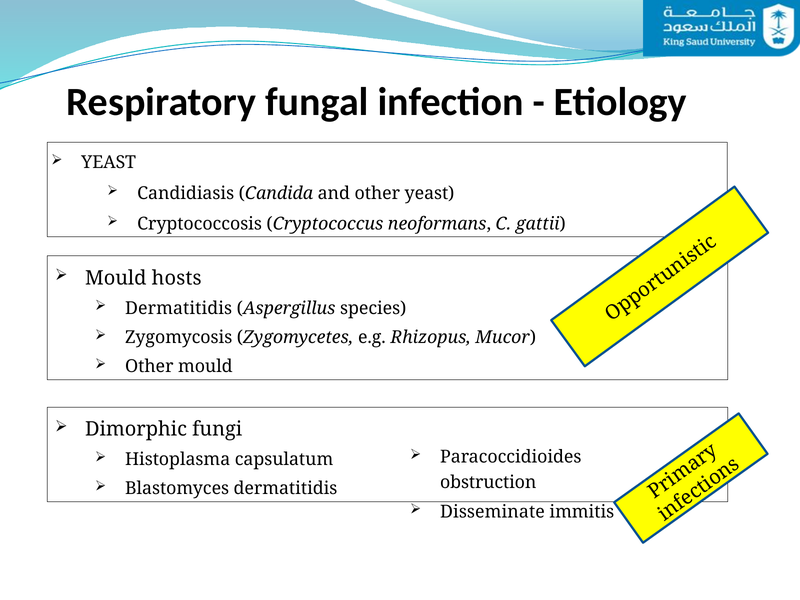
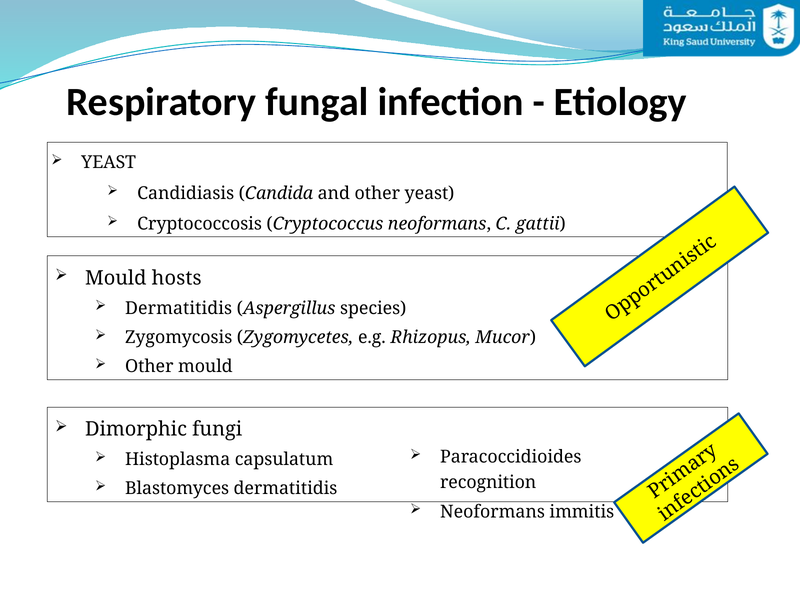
obstruction: obstruction -> recognition (488, 483)
Disseminate: Disseminate -> Neoformans (493, 512)
